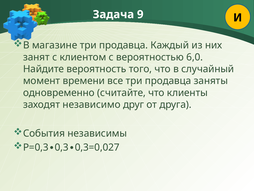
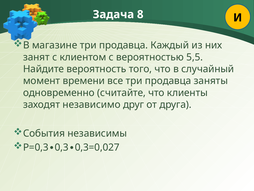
9: 9 -> 8 (140, 14)
6,0: 6,0 -> 5,5 (195, 57)
